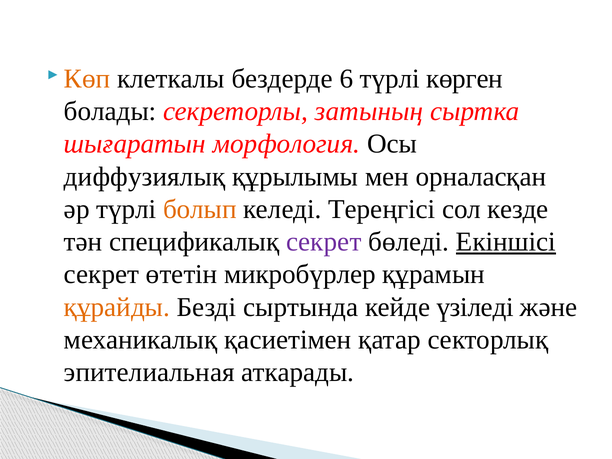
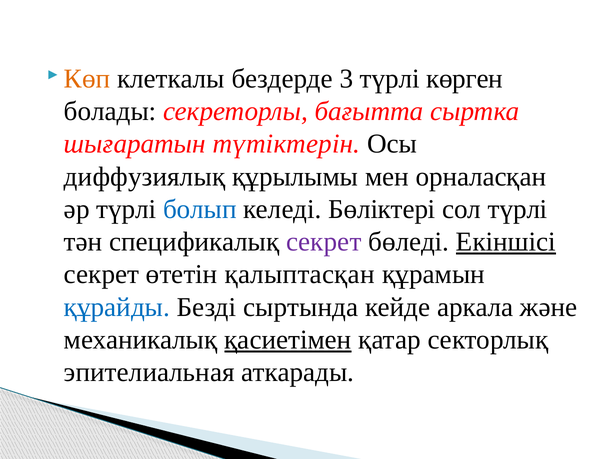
6: 6 -> 3 (346, 79)
затының: затының -> бағытта (369, 111)
морфология: морфология -> түтіктерін (286, 144)
болып colour: orange -> blue (200, 209)
Тереңгісі: Тереңгісі -> Бөліктері (382, 209)
сол кезде: кезде -> түрлі (518, 209)
микробүрлер: микробүрлер -> қалыптасқан (300, 274)
құрайды colour: orange -> blue (117, 307)
үзіледі: үзіледі -> аркала (475, 307)
қасиетімен underline: none -> present (288, 340)
